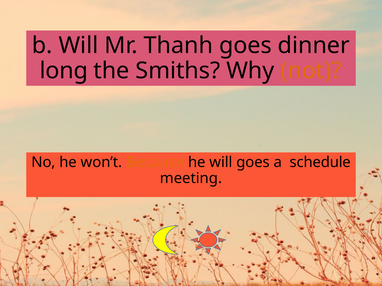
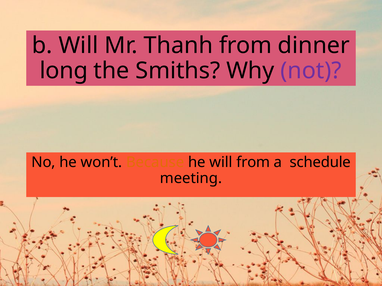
Thanh goes: goes -> from (245, 46)
not colour: orange -> purple (311, 71)
will goes: goes -> from (253, 163)
